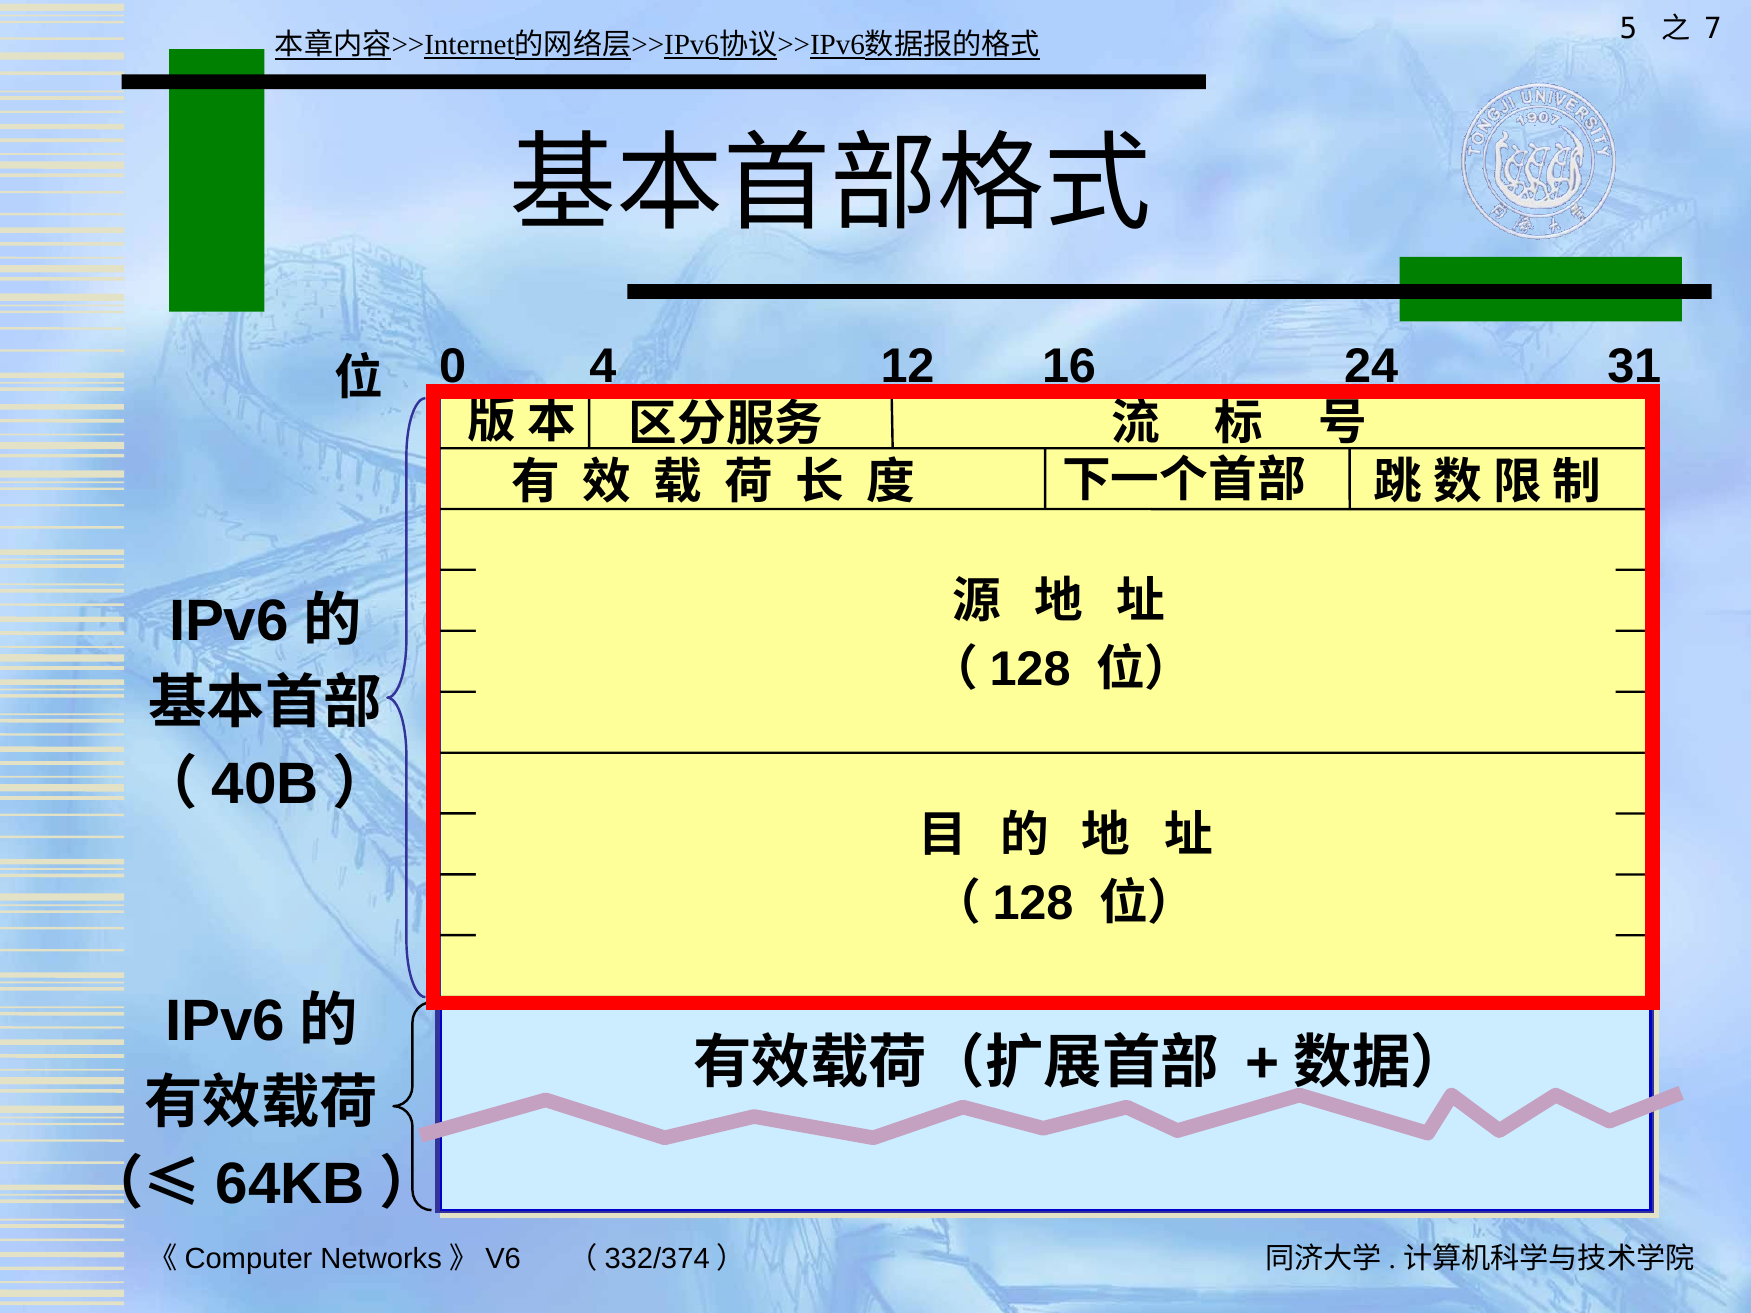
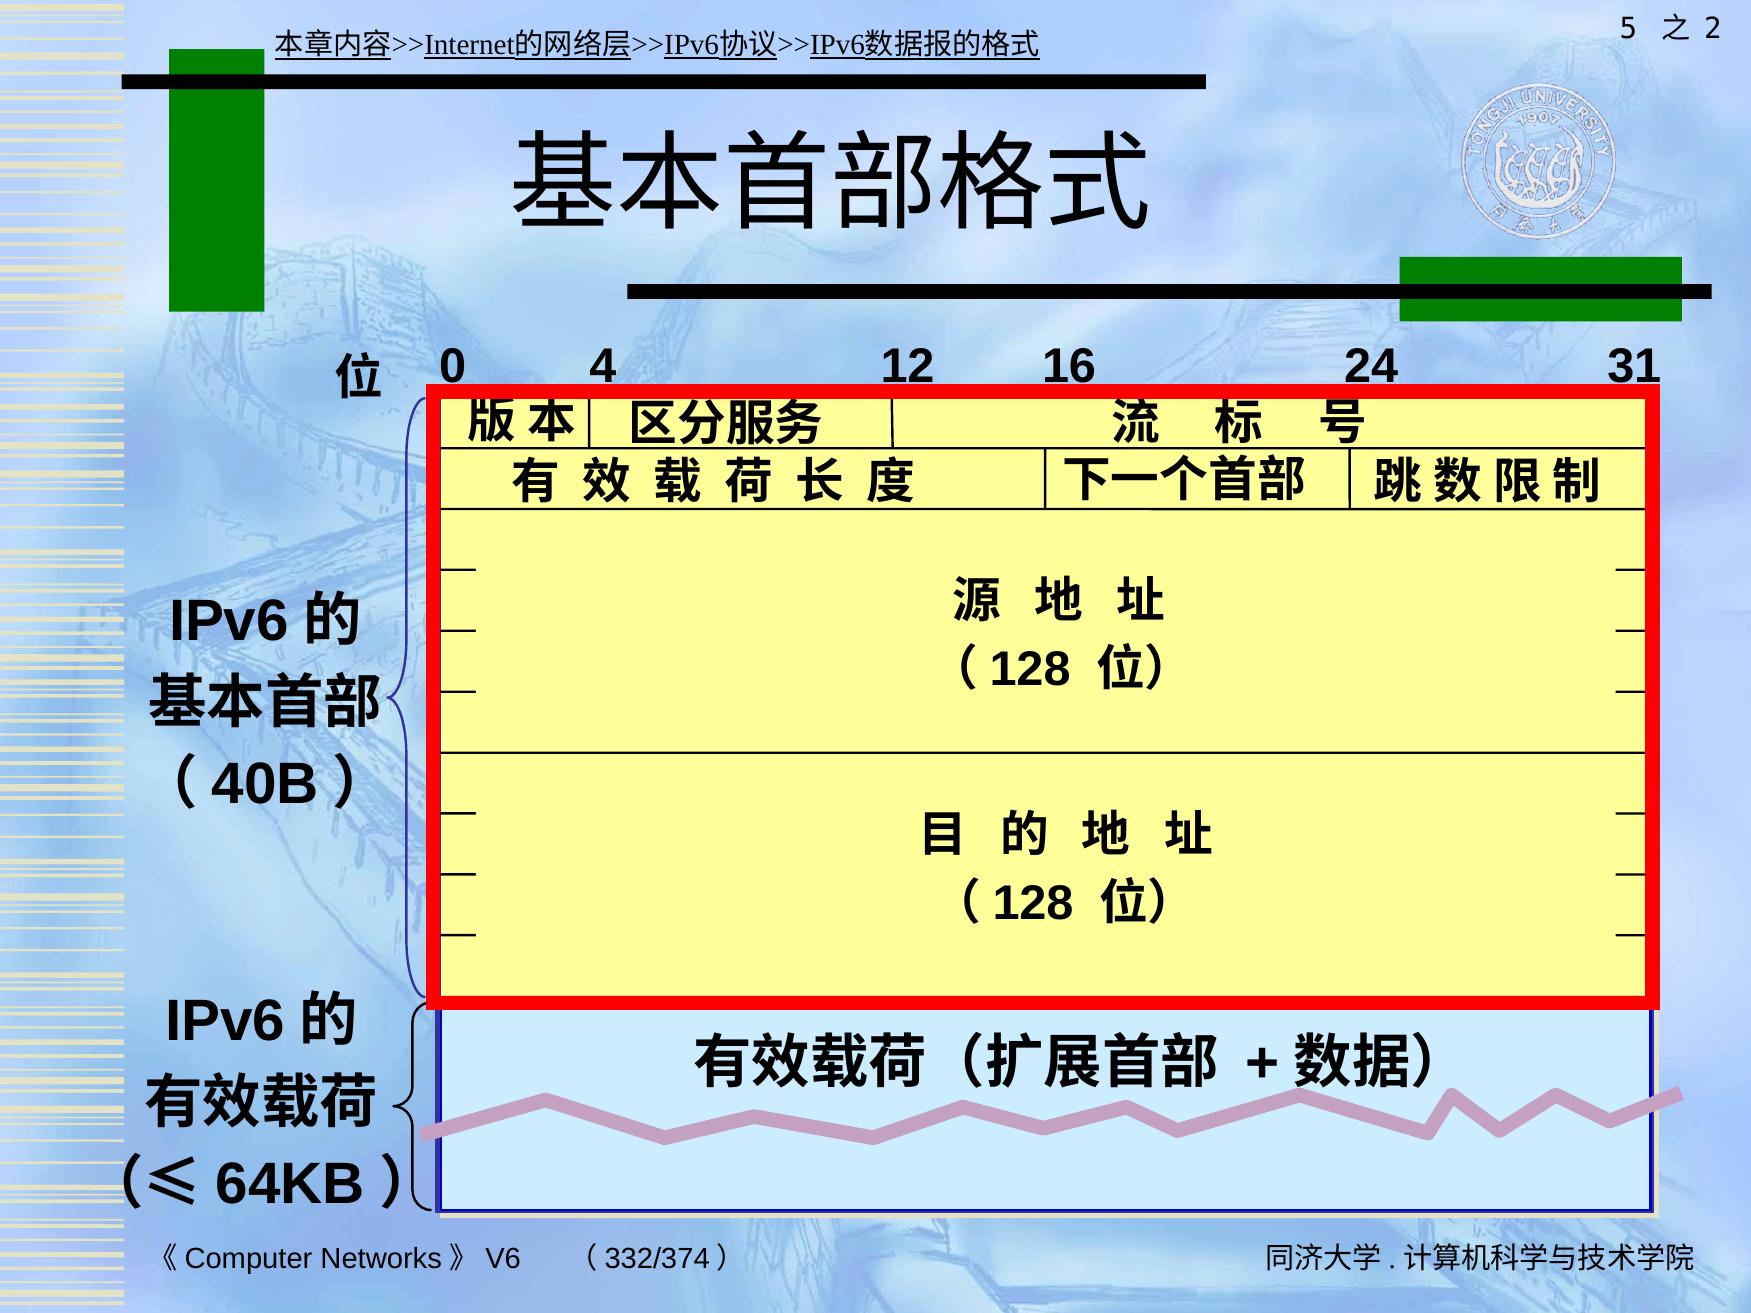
7: 7 -> 2 (1713, 28)
